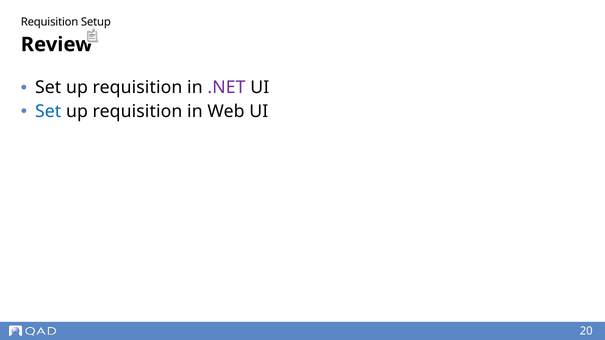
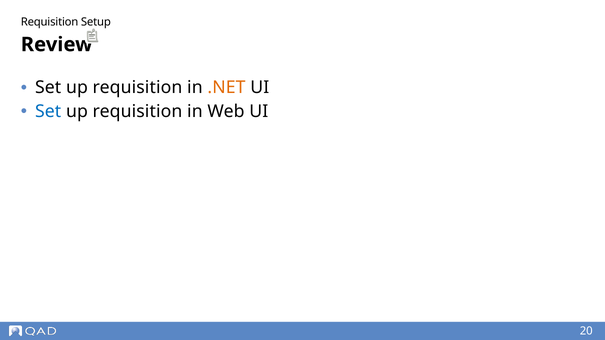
.NET colour: purple -> orange (226, 88)
